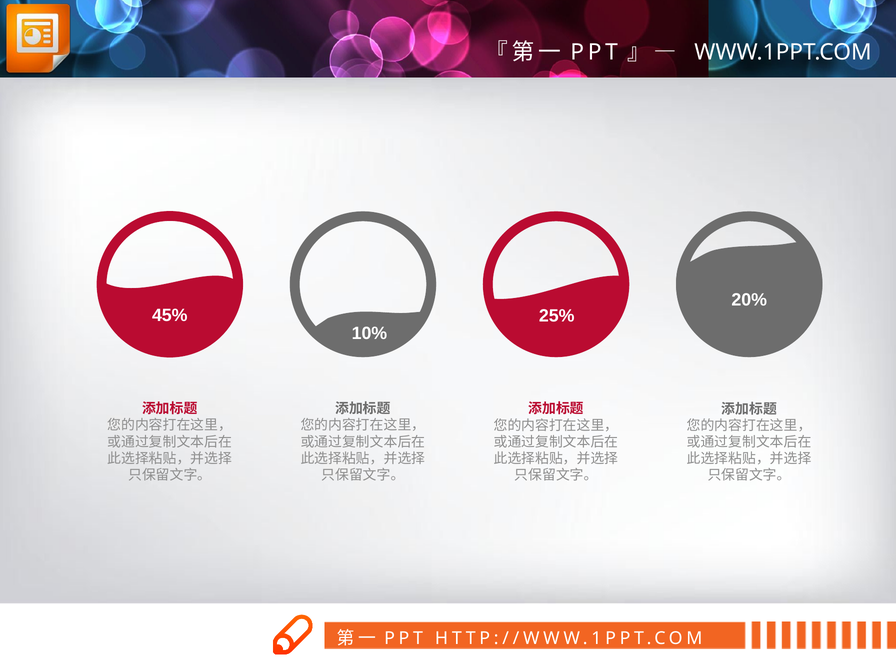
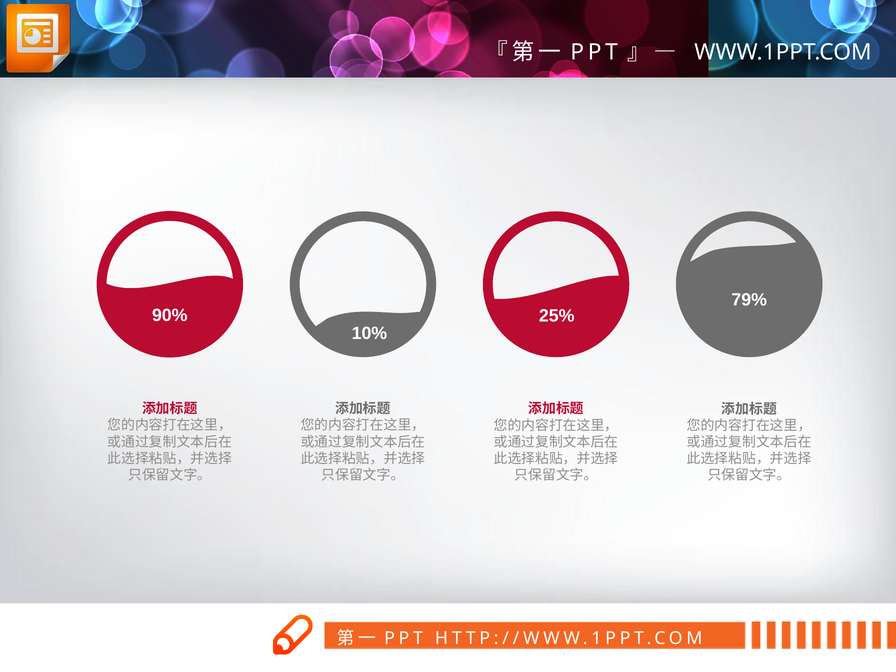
20%: 20% -> 79% (749, 300)
45%: 45% -> 90% (170, 315)
